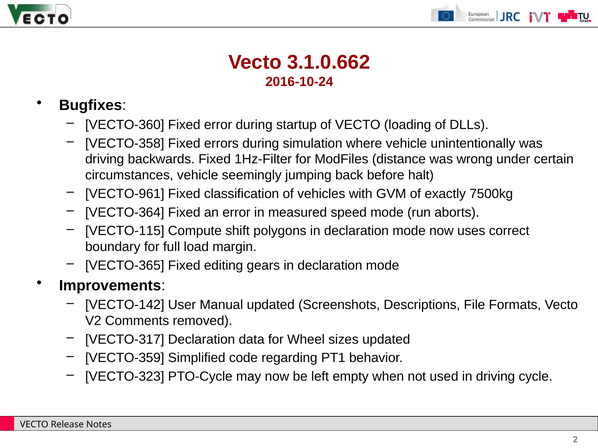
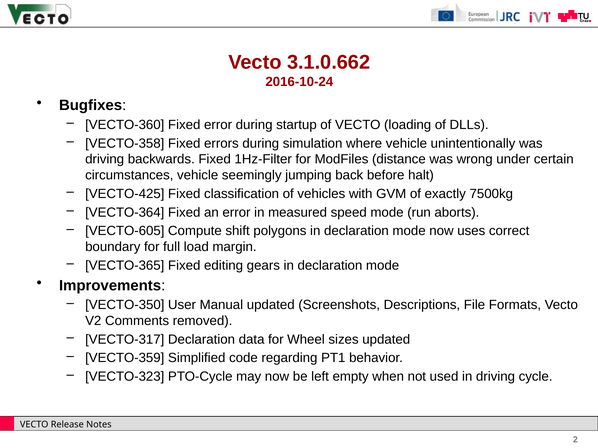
VECTO-961: VECTO-961 -> VECTO-425 (125, 194)
VECTO-115: VECTO-115 -> VECTO-605 (125, 231)
VECTO-142: VECTO-142 -> VECTO-350 (125, 305)
